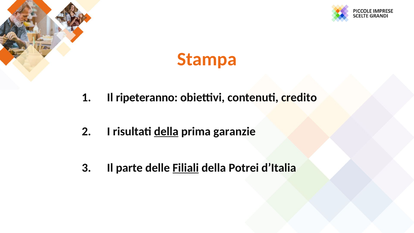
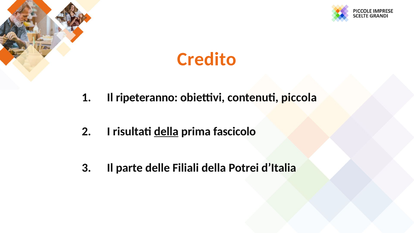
Stampa: Stampa -> Credito (207, 59)
credito: credito -> piccola (299, 98)
garanzie: garanzie -> fascicolo (235, 131)
Filiali underline: present -> none (186, 168)
